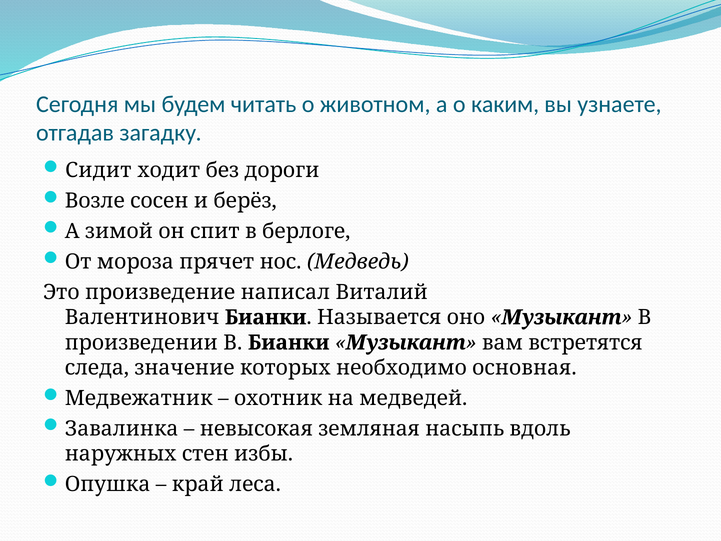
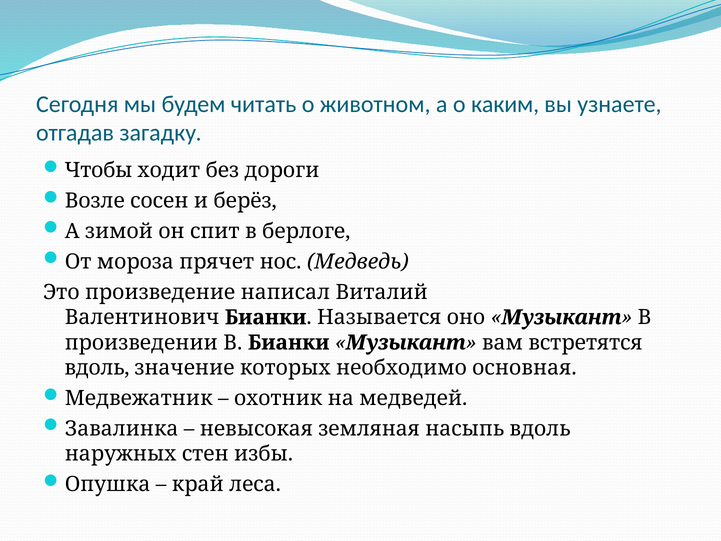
Сидит: Сидит -> Чтобы (99, 170)
следа: следа -> вдоль (97, 368)
